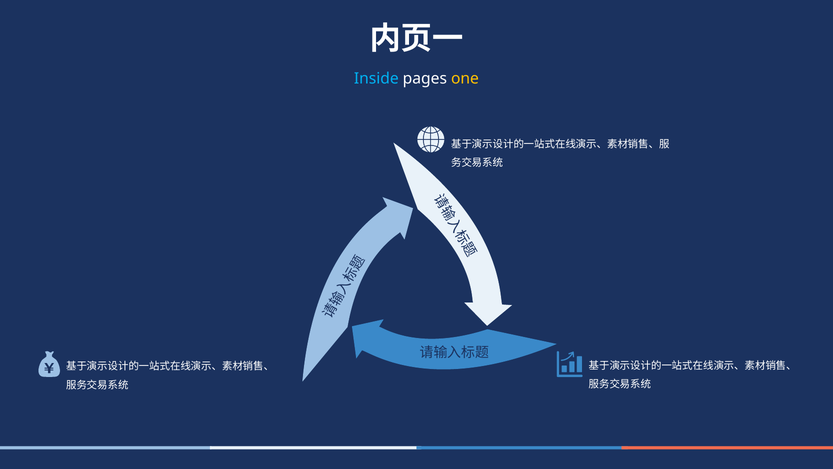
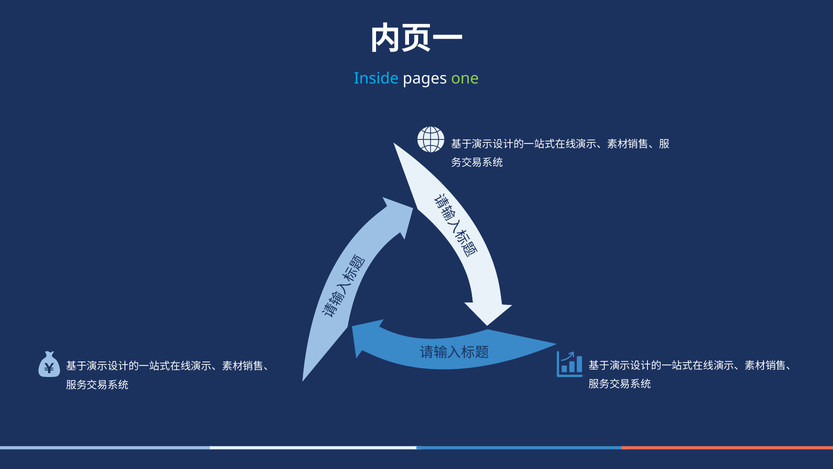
one colour: yellow -> light green (465, 79)
